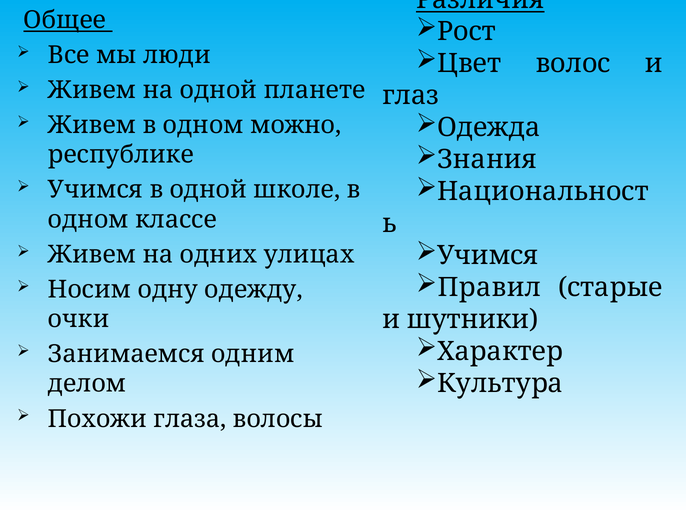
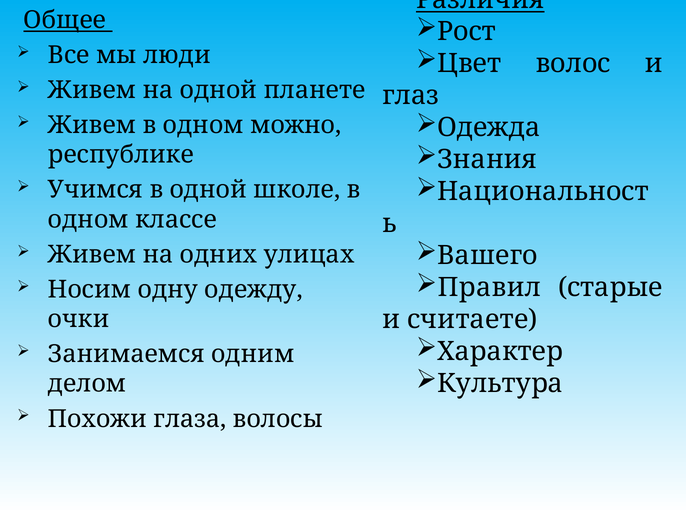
Учимся: Учимся -> Вашего (488, 256)
шутники: шутники -> считаете (472, 320)
